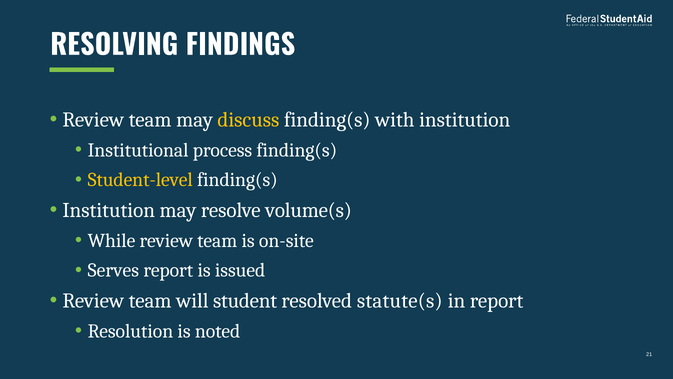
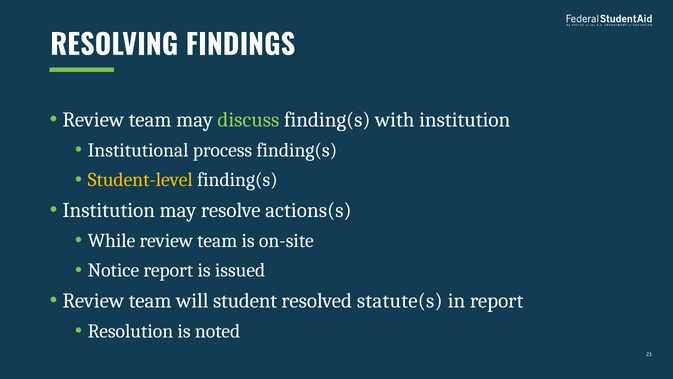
discuss colour: yellow -> light green (248, 120)
volume(s: volume(s -> actions(s (308, 210)
Serves: Serves -> Notice (113, 270)
